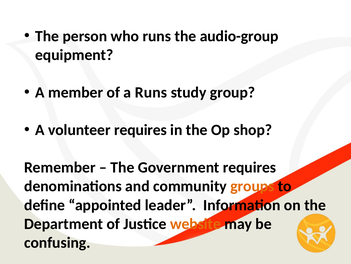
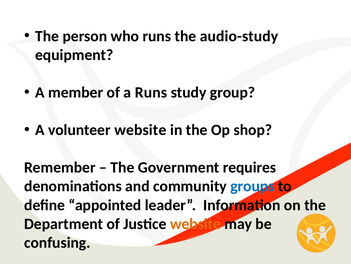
audio-group: audio-group -> audio-study (239, 36)
volunteer requires: requires -> website (140, 130)
groups colour: orange -> blue (252, 186)
